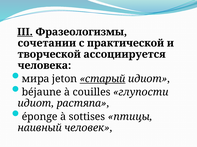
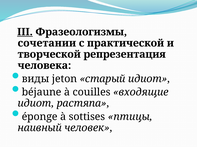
ассоциируется: ассоциируется -> репрезентация (125, 55)
мира: мира -> виды (36, 79)
старый underline: present -> none (103, 79)
глупости: глупости -> входящие (141, 93)
